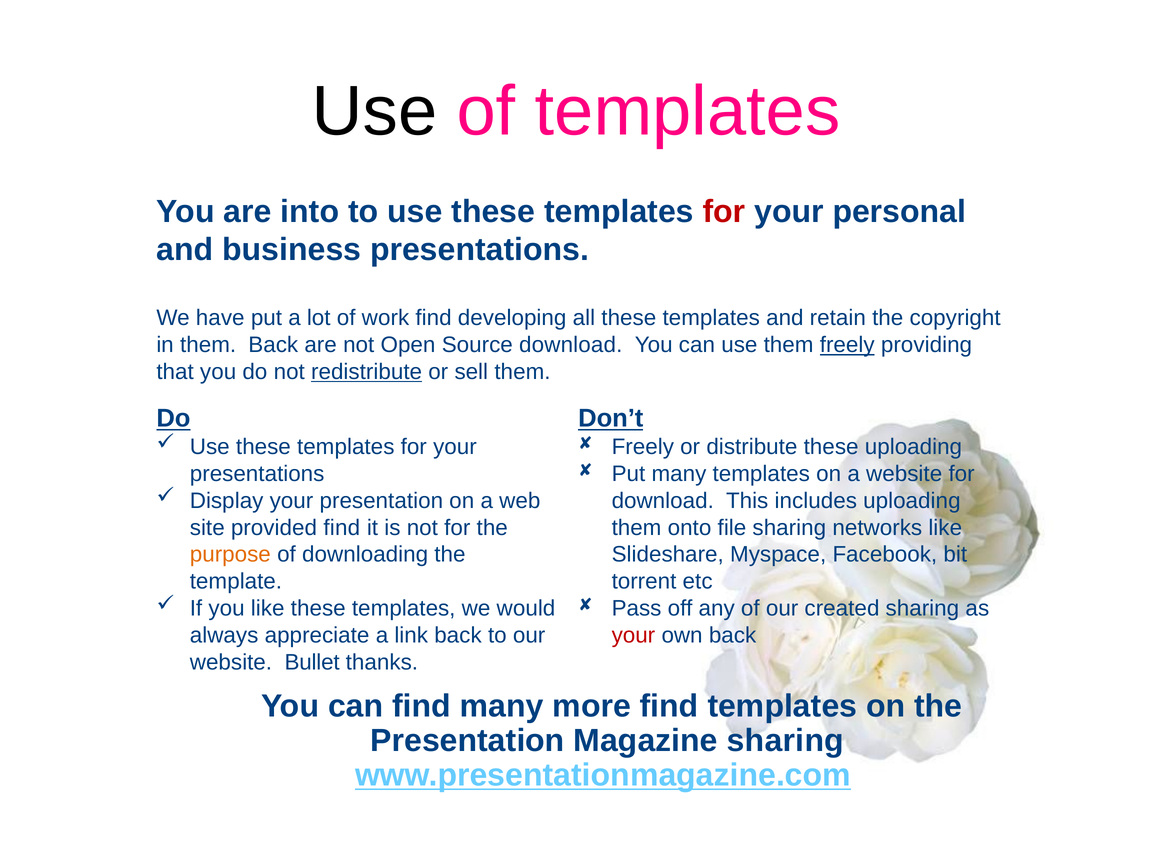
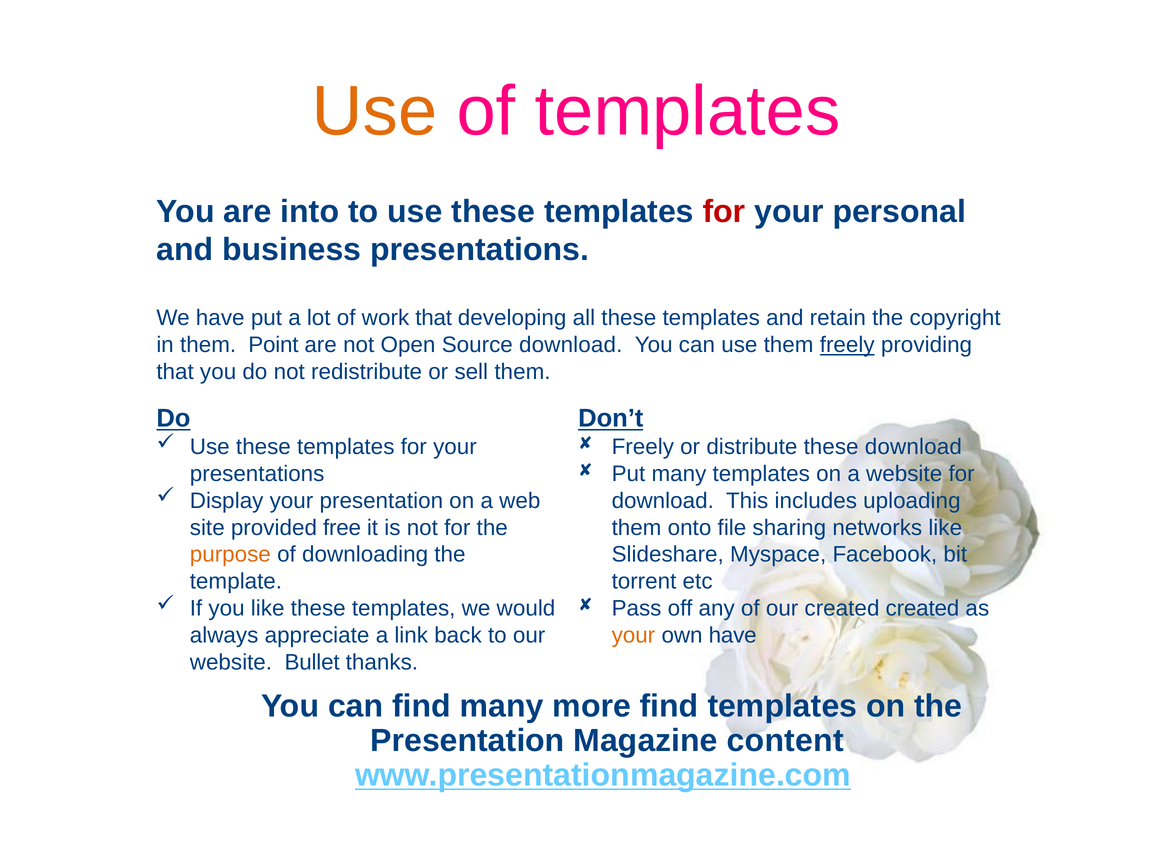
Use colour: black -> orange (375, 112)
work find: find -> that (434, 318)
them Back: Back -> Point (273, 345)
redistribute underline: present -> none (367, 372)
these uploading: uploading -> download (913, 447)
provided find: find -> free (342, 528)
created sharing: sharing -> created (922, 609)
your colour: red -> orange (633, 636)
own back: back -> have (733, 636)
Magazine sharing: sharing -> content (785, 741)
